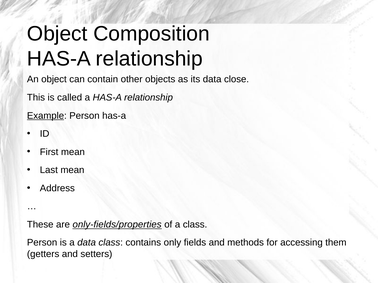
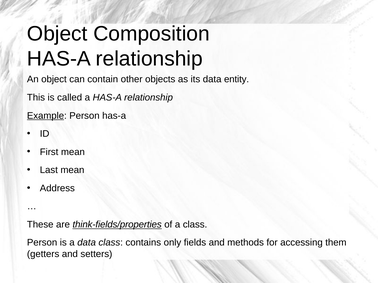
close: close -> entity (237, 79)
only-fields/properties: only-fields/properties -> think-fields/properties (117, 225)
